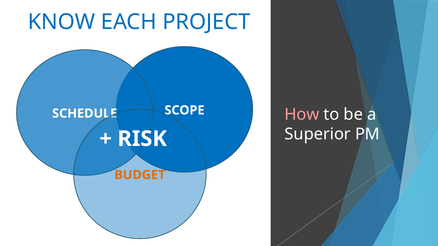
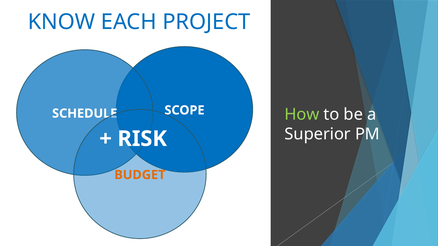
How colour: pink -> light green (302, 114)
